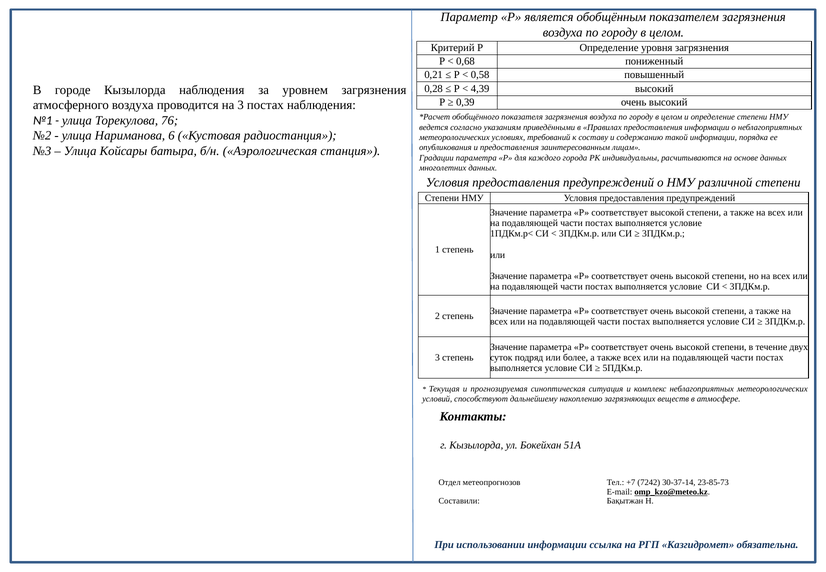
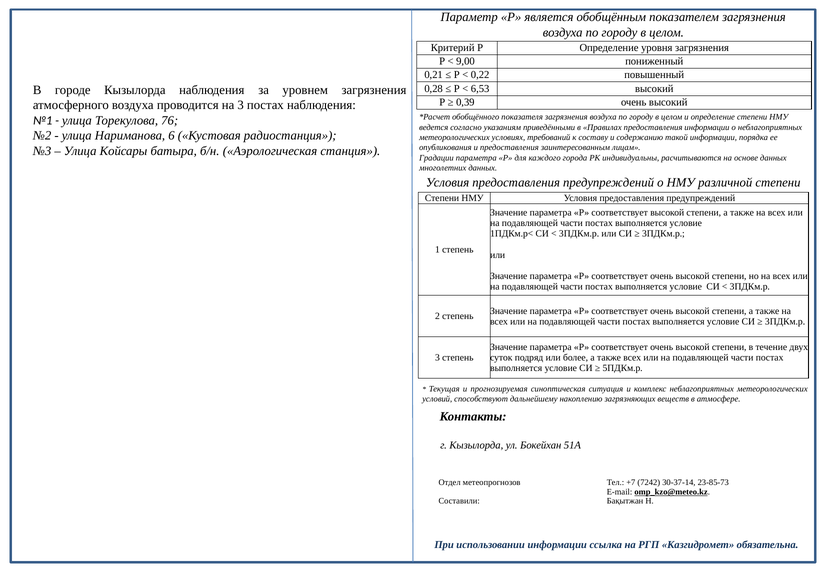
0,68: 0,68 -> 9,00 (465, 61)
0,58: 0,58 -> 0,22 (480, 75)
4,39: 4,39 -> 6,53 (480, 89)
